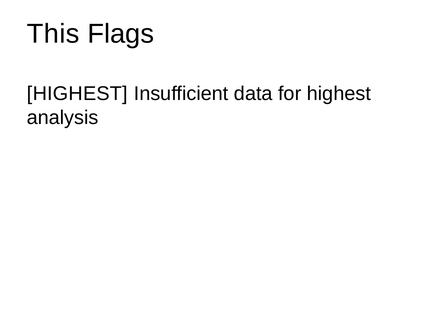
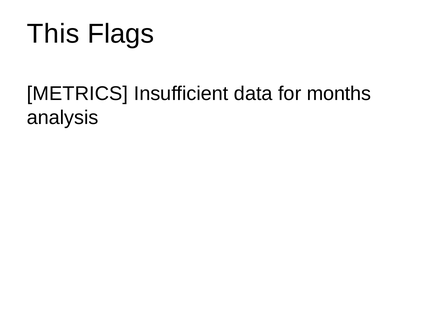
HIGHEST: HIGHEST -> METRICS (77, 94)
for highest: highest -> months (339, 94)
